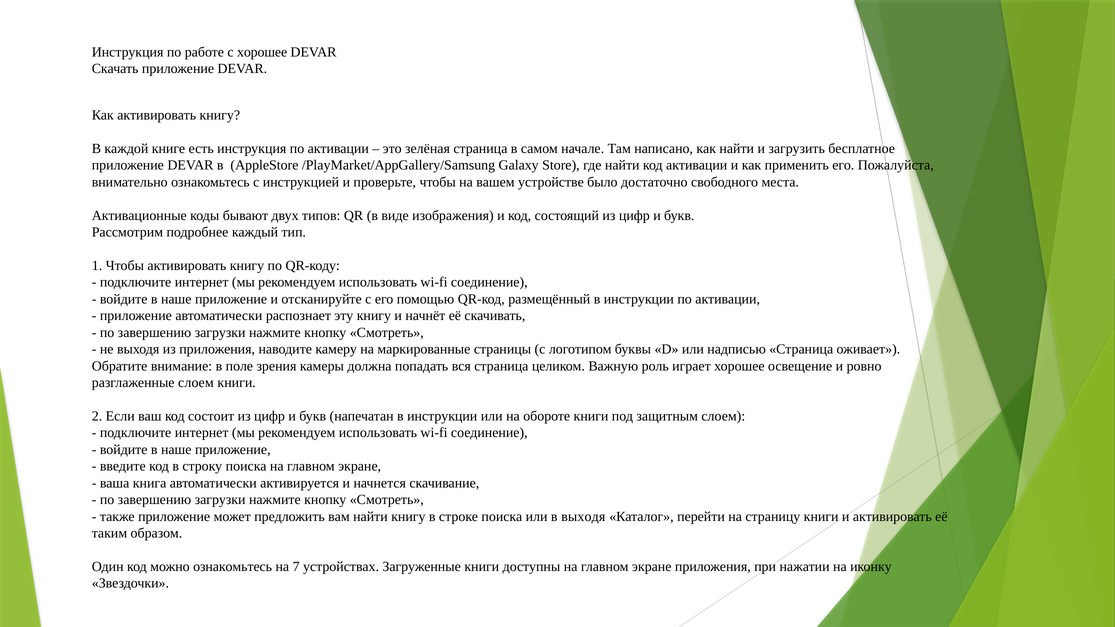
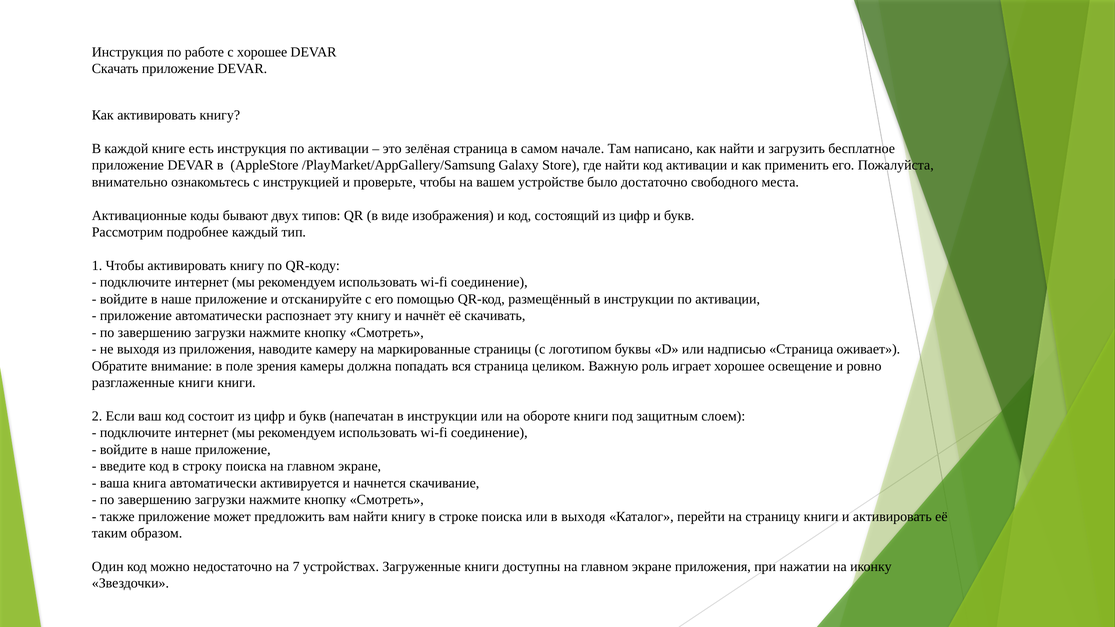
разглаженные слоем: слоем -> книги (196, 383)
можно ознакомьтесь: ознакомьтесь -> недостаточно (233, 567)
